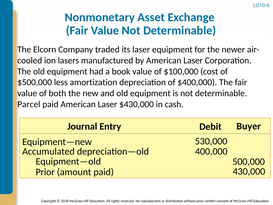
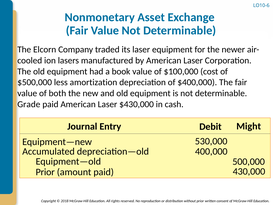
Parcel: Parcel -> Grade (29, 104)
Buyer: Buyer -> Might (249, 126)
